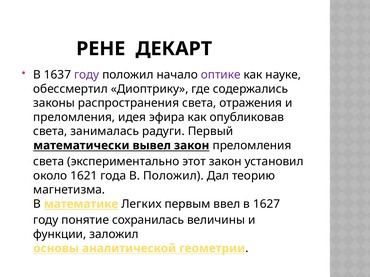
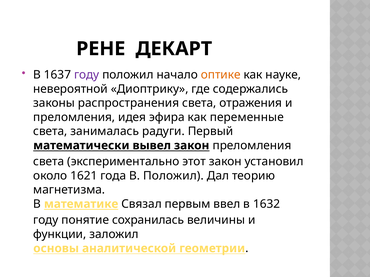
оптике colour: purple -> orange (221, 75)
обессмертил: обессмертил -> невероятной (70, 89)
опубликовав: опубликовав -> переменные (247, 117)
Легких: Легких -> Связал (142, 204)
1627: 1627 -> 1632 (267, 204)
